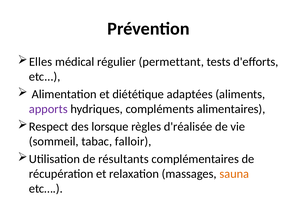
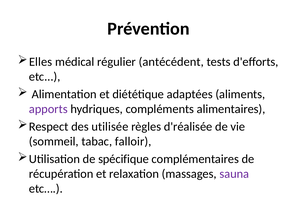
permettant: permettant -> antécédent (171, 62)
lorsque: lorsque -> utilisée (110, 126)
résultants: résultants -> spécifique (124, 159)
sauna colour: orange -> purple (234, 174)
